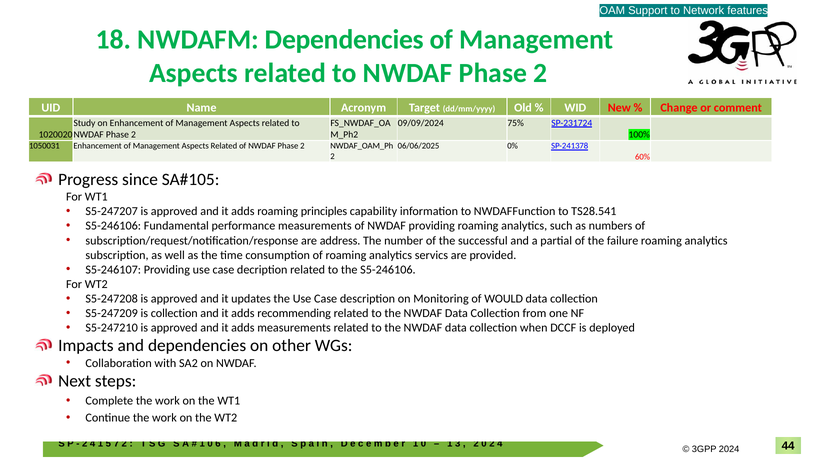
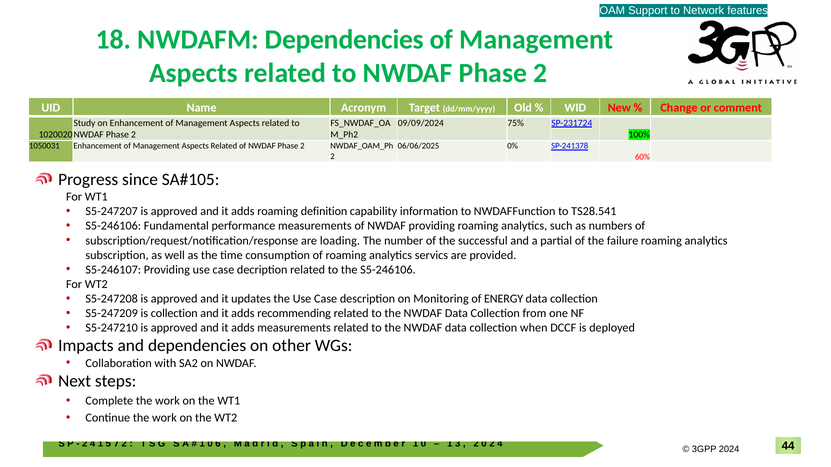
principles: principles -> definition (324, 212)
address: address -> loading (340, 241)
WOULD: WOULD -> ENERGY (504, 299)
